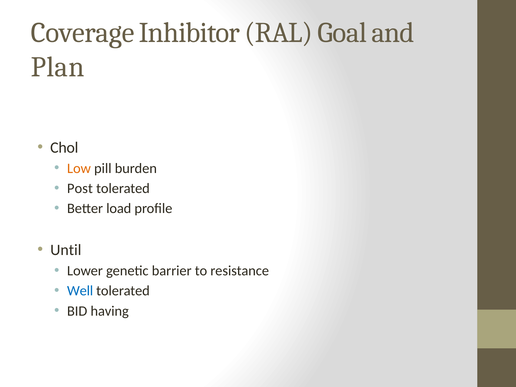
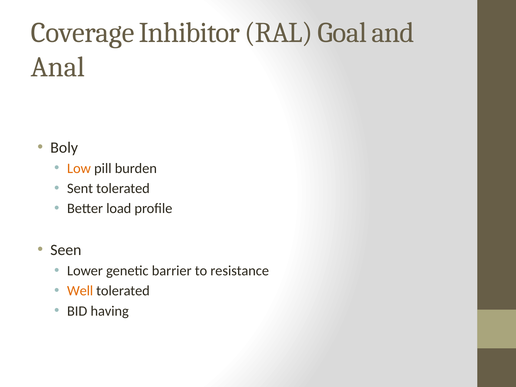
Plan: Plan -> Anal (58, 67)
Chol: Chol -> Boly (64, 148)
Post: Post -> Sent (80, 188)
Until: Until -> Seen (66, 250)
Well colour: blue -> orange (80, 291)
